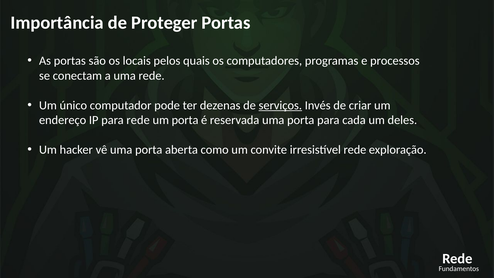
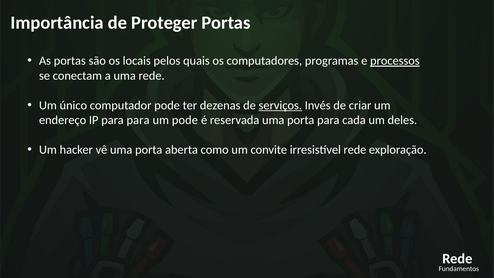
processos underline: none -> present (395, 61)
para rede: rede -> para (138, 120)
um porta: porta -> pode (185, 120)
